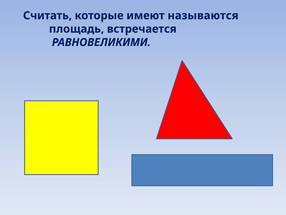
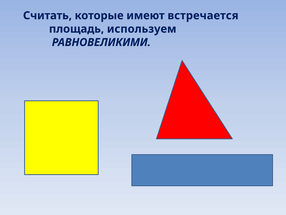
называются: называются -> встречается (203, 16)
встречается: встречается -> используем (142, 29)
